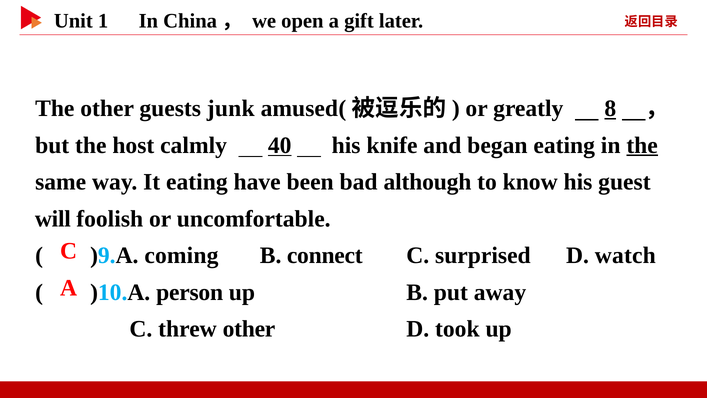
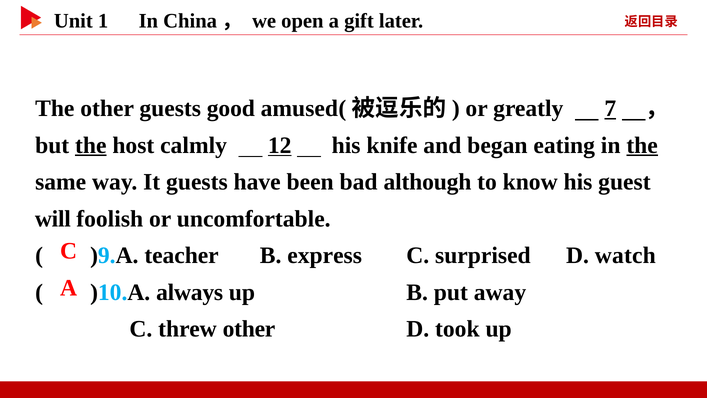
junk: junk -> good (231, 108)
8: 8 -> 7 (610, 108)
the underline: none -> present (91, 145)
40: 40 -> 12 (280, 145)
It eating: eating -> guests (197, 182)
coming: coming -> teacher (182, 255)
connect: connect -> express (325, 255)
person: person -> always (190, 292)
